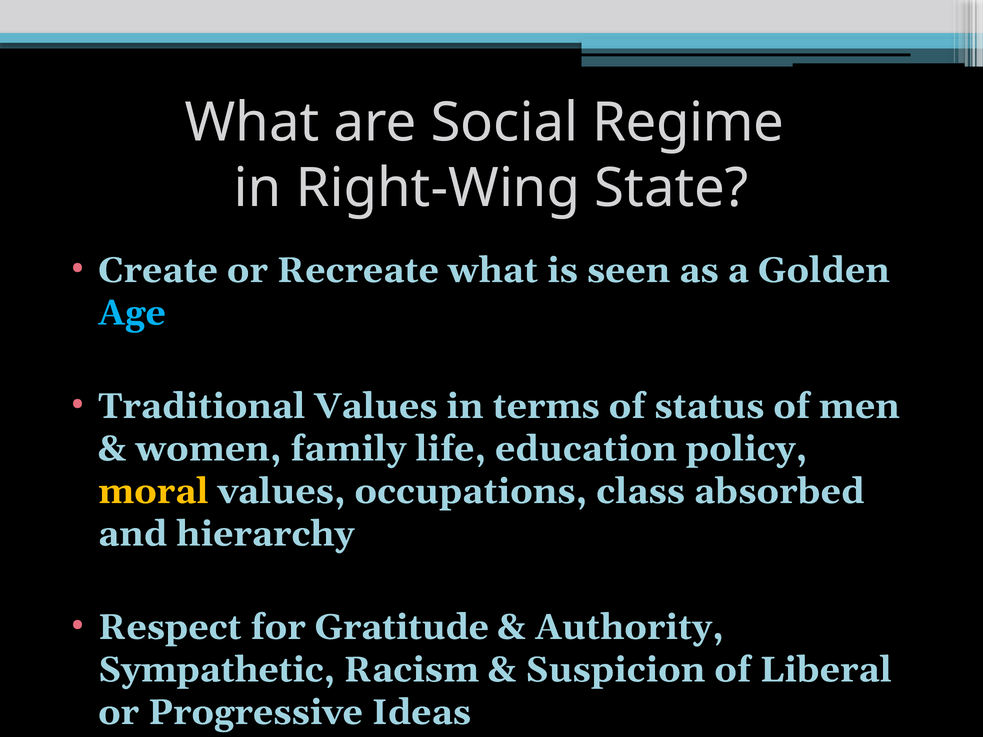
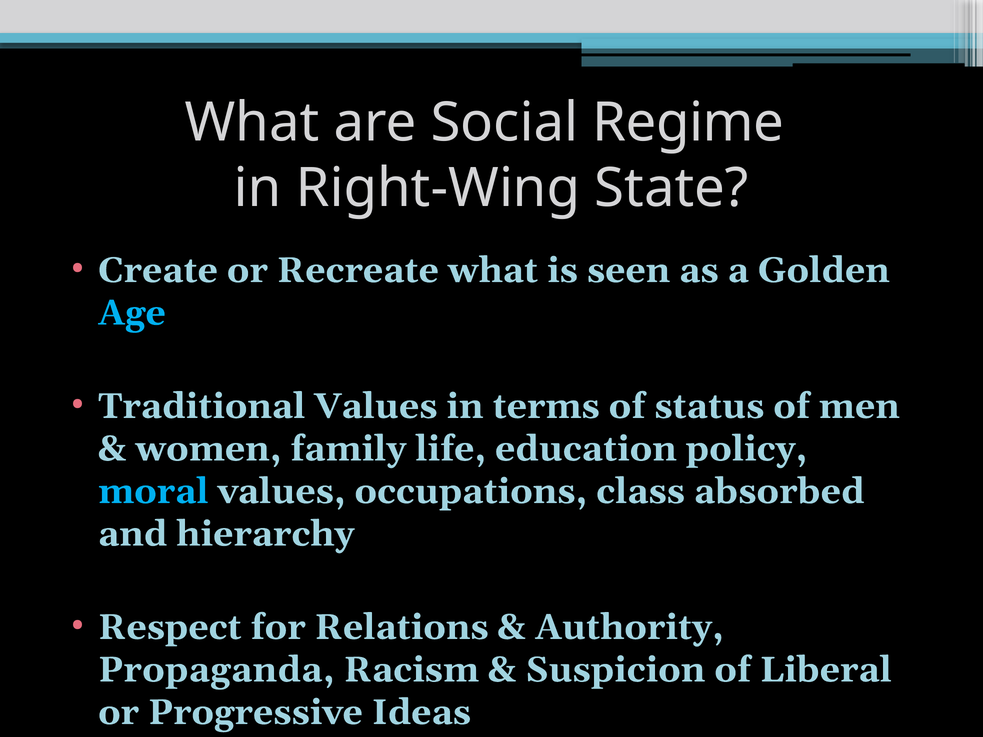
moral colour: yellow -> light blue (153, 491)
Gratitude: Gratitude -> Relations (402, 627)
Sympathetic: Sympathetic -> Propaganda (216, 670)
